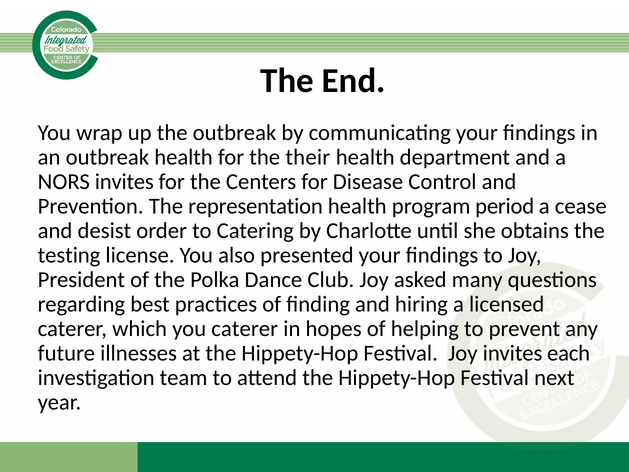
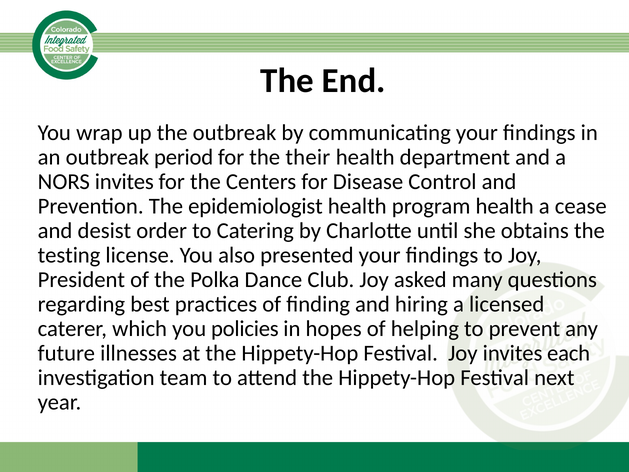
outbreak health: health -> period (184, 157)
representation: representation -> epidemiologist (256, 206)
program period: period -> health (505, 206)
you caterer: caterer -> policies (245, 329)
